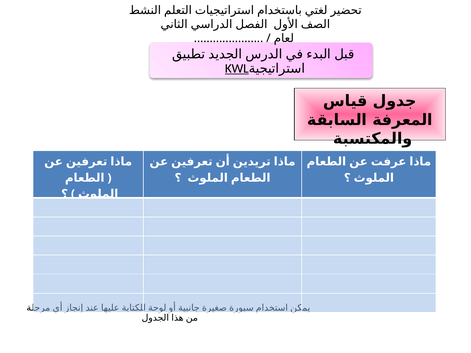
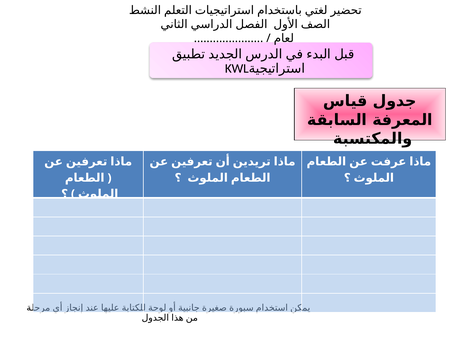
KWL underline: present -> none (237, 68)
